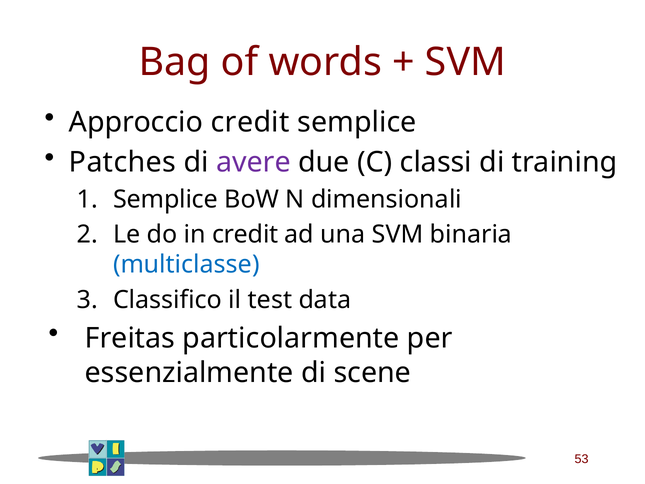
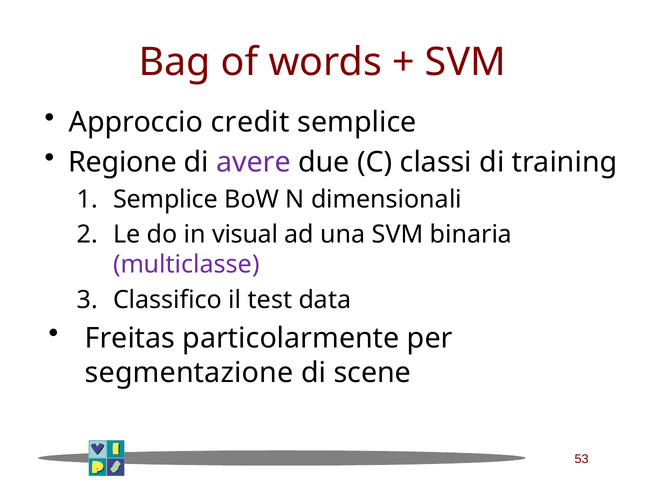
Patches: Patches -> Regione (123, 162)
in credit: credit -> visual (245, 234)
multiclasse colour: blue -> purple (186, 265)
essenzialmente: essenzialmente -> segmentazione (189, 372)
